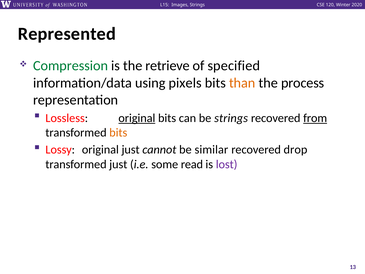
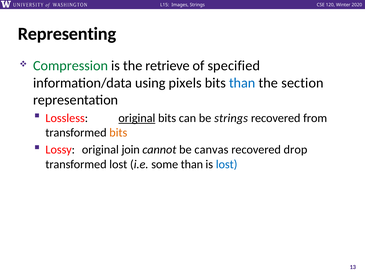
Represented: Represented -> Representing (67, 34)
than colour: orange -> blue (242, 83)
process: process -> section (302, 83)
from underline: present -> none (315, 118)
original just: just -> join (131, 150)
similar: similar -> canvas (211, 150)
transformed just: just -> lost (118, 164)
some read: read -> than (192, 164)
lost colour: purple -> blue (227, 164)
